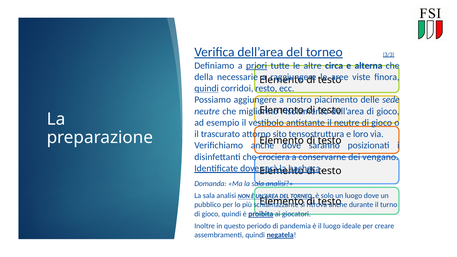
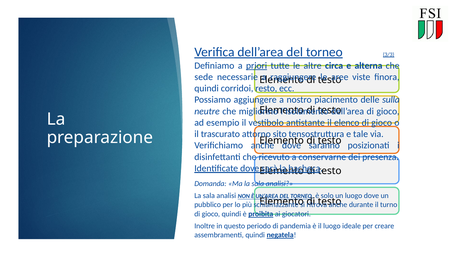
della: della -> sede (204, 77)
quindi underline: present -> none (207, 88)
sede: sede -> sulla (391, 100)
il neutre: neutre -> elenco (347, 123)
loro: loro -> tale (361, 134)
crociera: crociera -> ricevuto (274, 157)
vengano: vengano -> presenza (381, 157)
